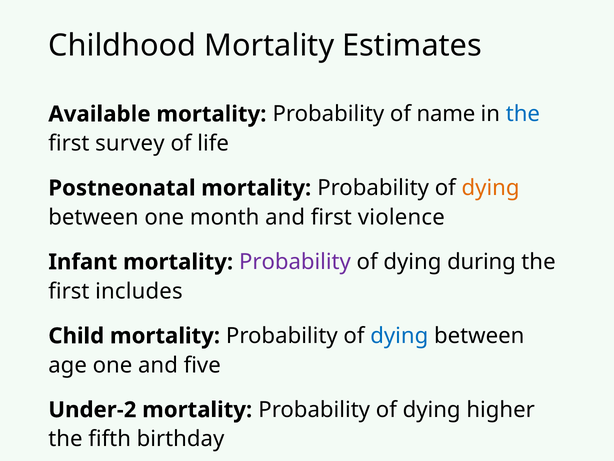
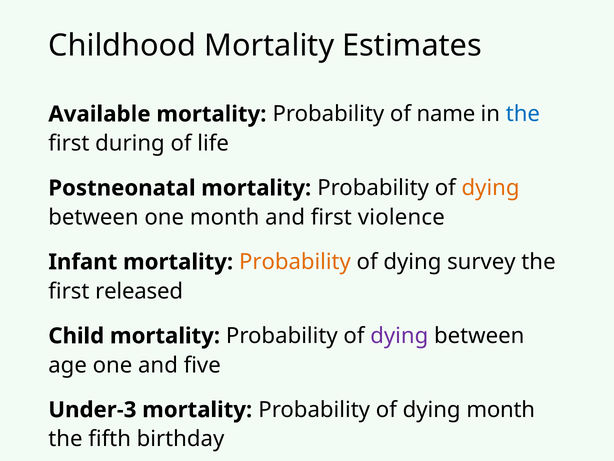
survey: survey -> during (130, 143)
Probability colour: purple -> orange (295, 262)
during: during -> survey (481, 262)
includes: includes -> released (139, 291)
dying colour: blue -> purple (399, 336)
Under-2: Under-2 -> Under-3 (92, 409)
dying higher: higher -> month (501, 409)
